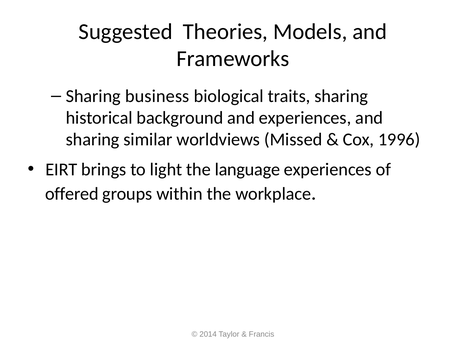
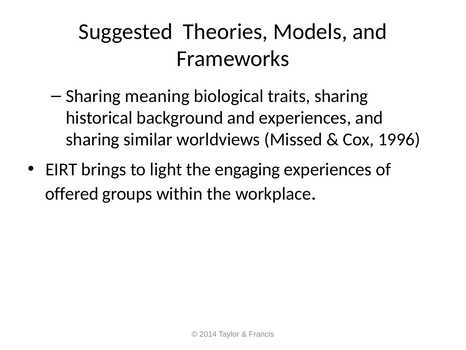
business: business -> meaning (157, 96)
language: language -> engaging (247, 169)
